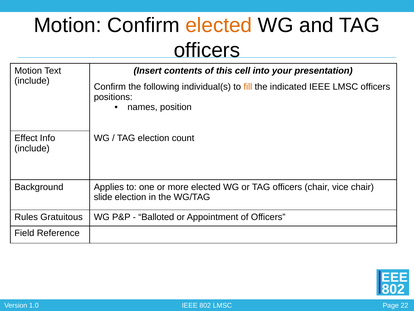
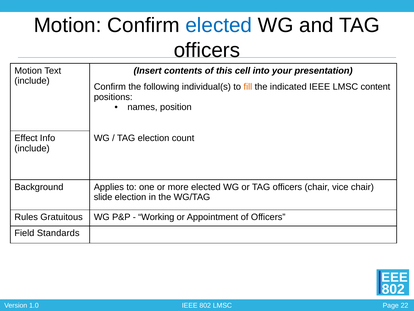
elected colour: orange -> blue (219, 25)
LMSC officers: officers -> content (375, 87)
Balloted: Balloted -> Working (156, 217)
Reference: Reference -> Standards (58, 233)
